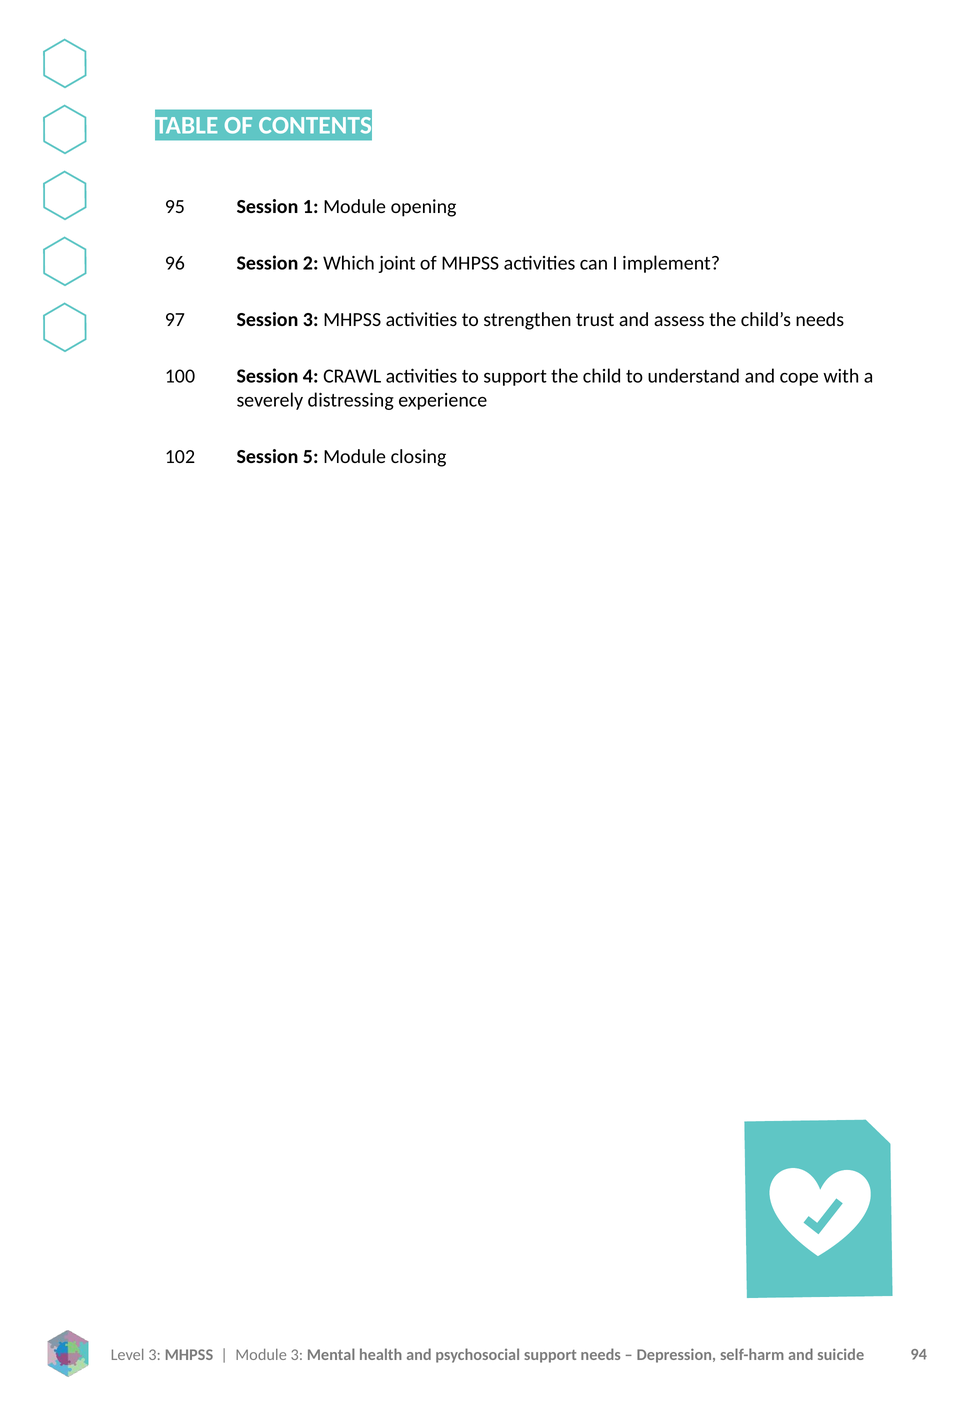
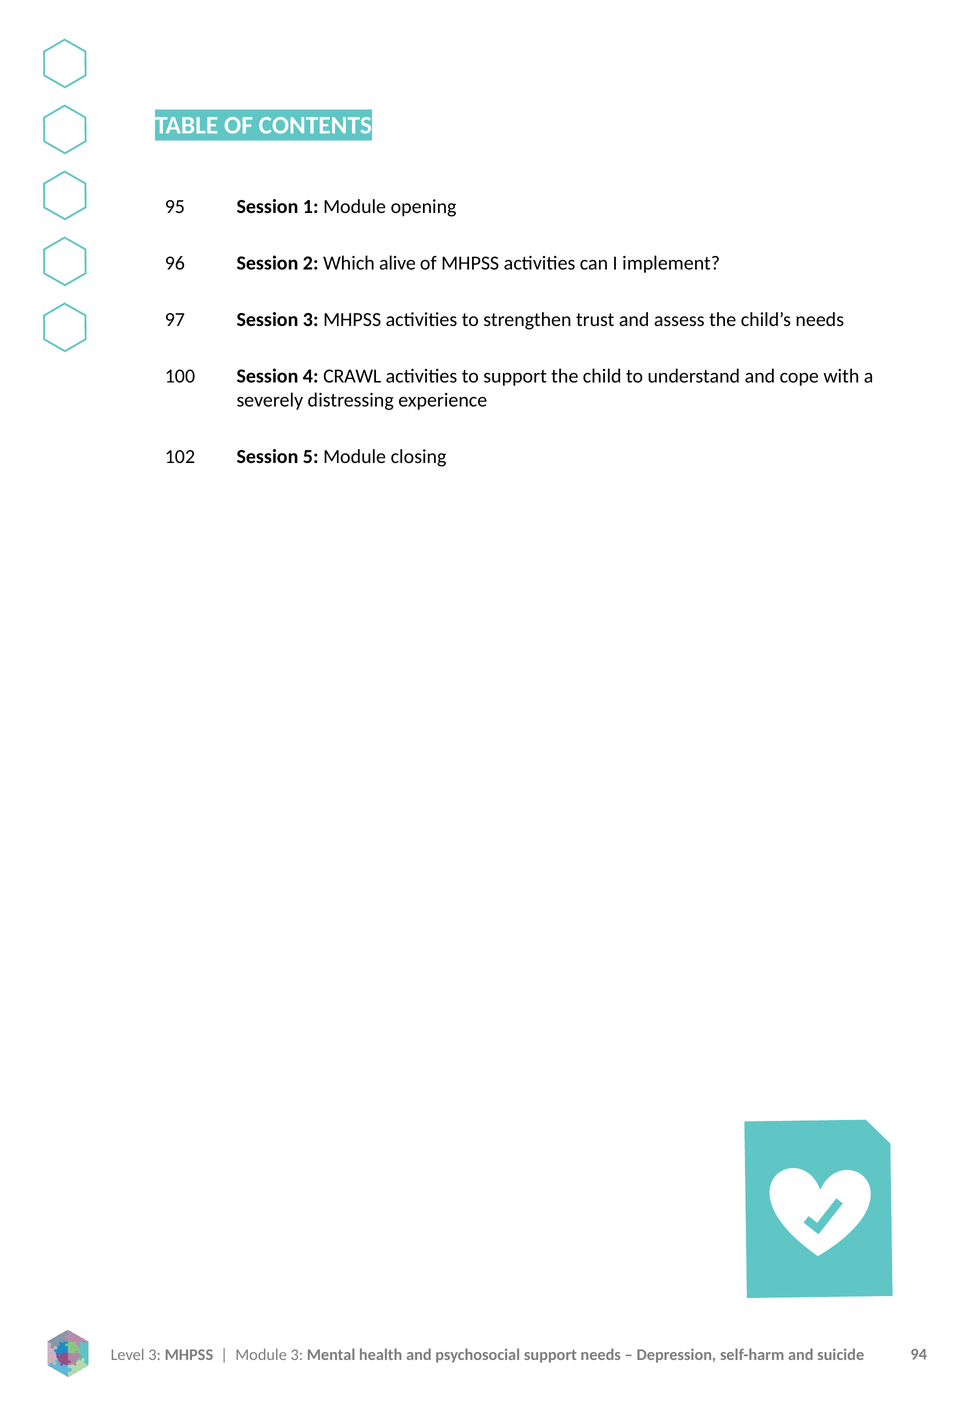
joint: joint -> alive (397, 263)
